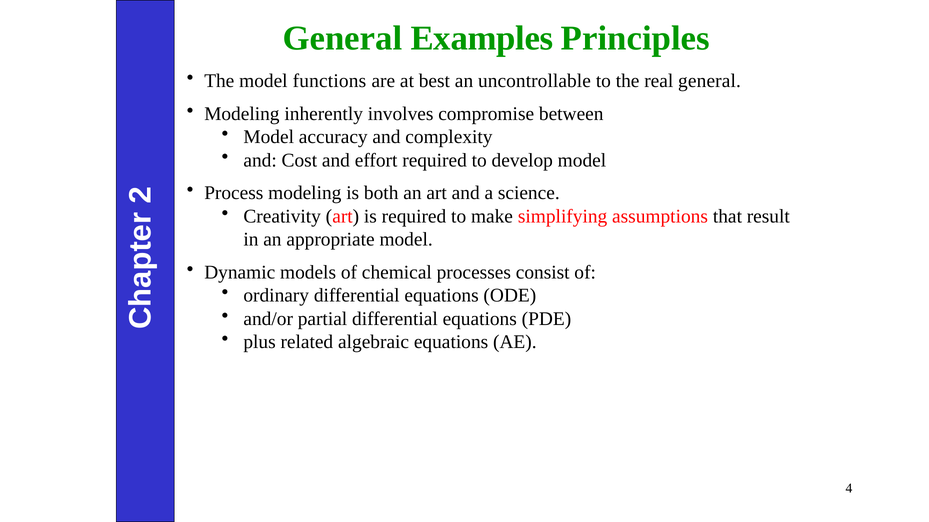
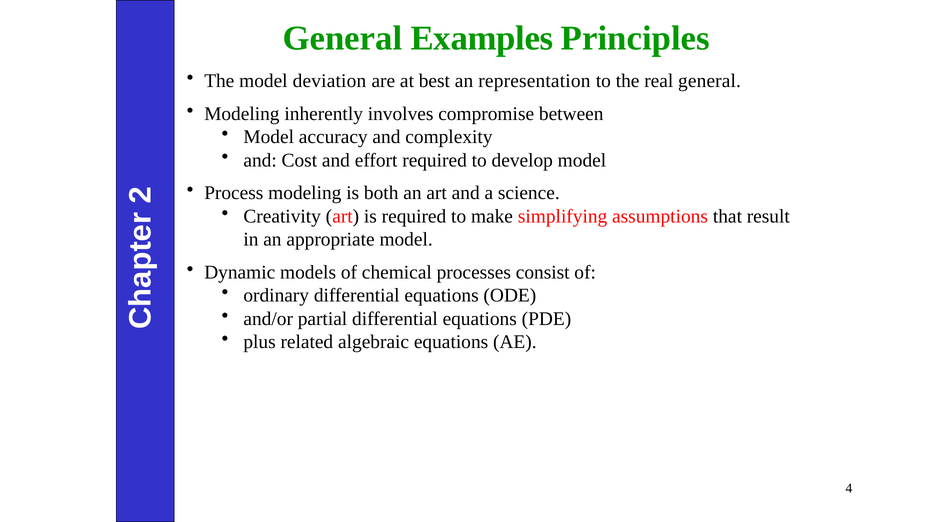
functions: functions -> deviation (329, 81)
uncontrollable: uncontrollable -> representation (534, 81)
